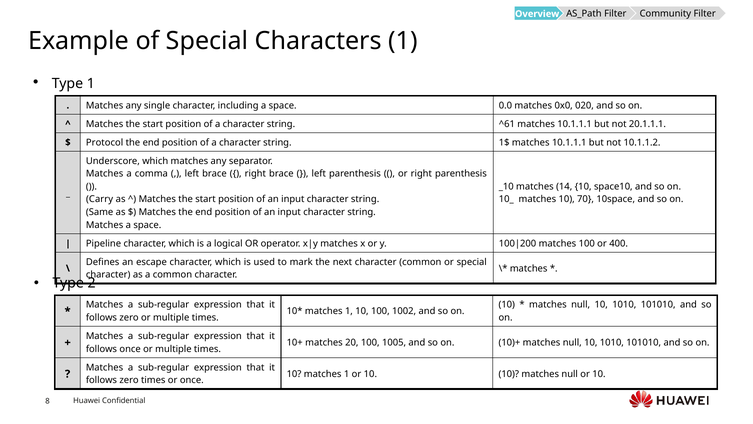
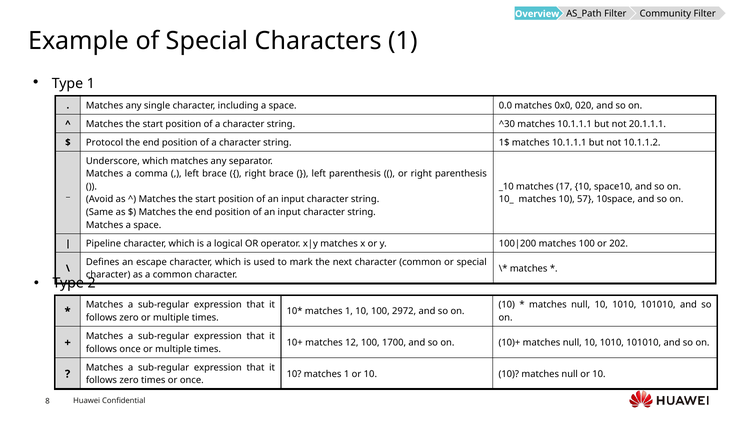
^61: ^61 -> ^30 (507, 124)
14: 14 -> 17 (564, 186)
Carry: Carry -> Avoid (100, 199)
70: 70 -> 57 (586, 199)
400: 400 -> 202 (619, 243)
1002: 1002 -> 2972 (404, 311)
20: 20 -> 12 (352, 342)
1005: 1005 -> 1700 (394, 342)
